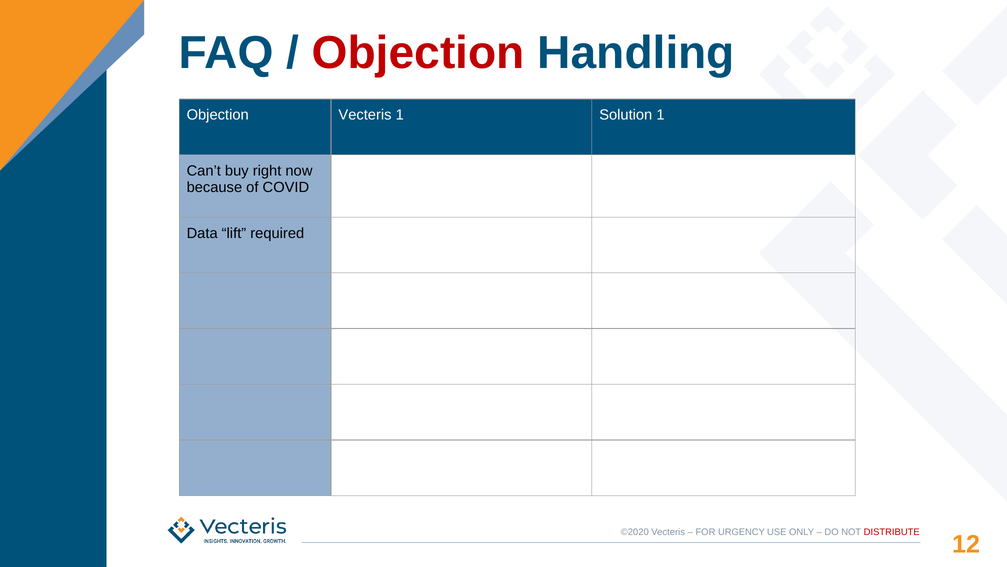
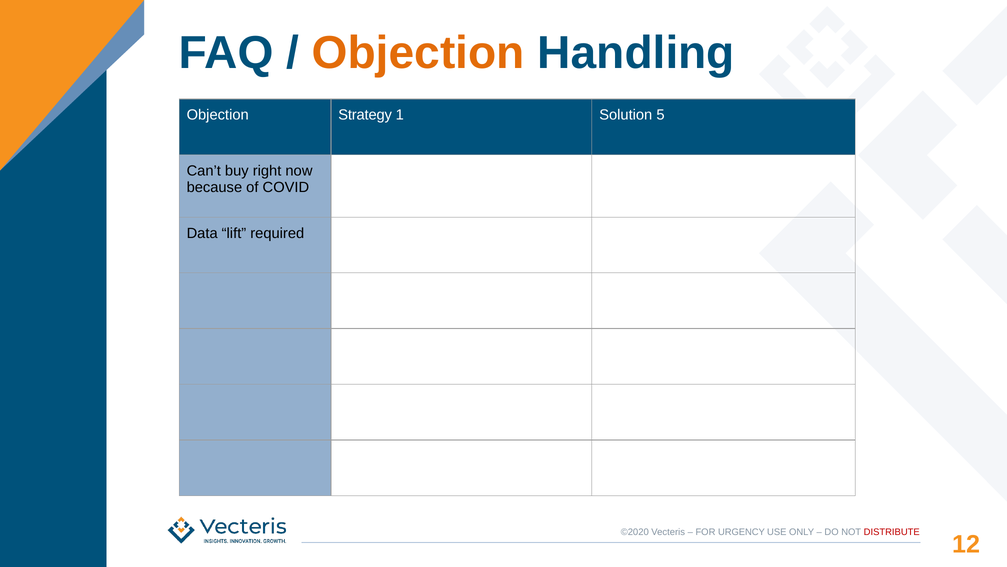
Objection colour: red -> orange (418, 53)
Objection Vecteris: Vecteris -> Strategy (365, 115)
Solution 1: 1 -> 5 (661, 115)
